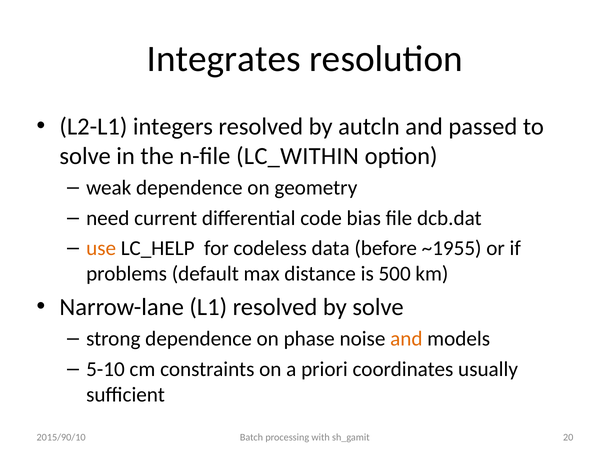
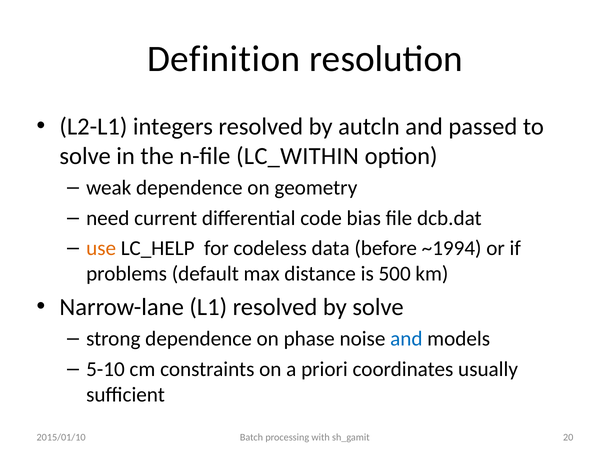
Integrates: Integrates -> Definition (224, 59)
~1955: ~1955 -> ~1994 (452, 248)
and colour: orange -> blue (406, 339)
2015/90/10: 2015/90/10 -> 2015/01/10 (61, 437)
